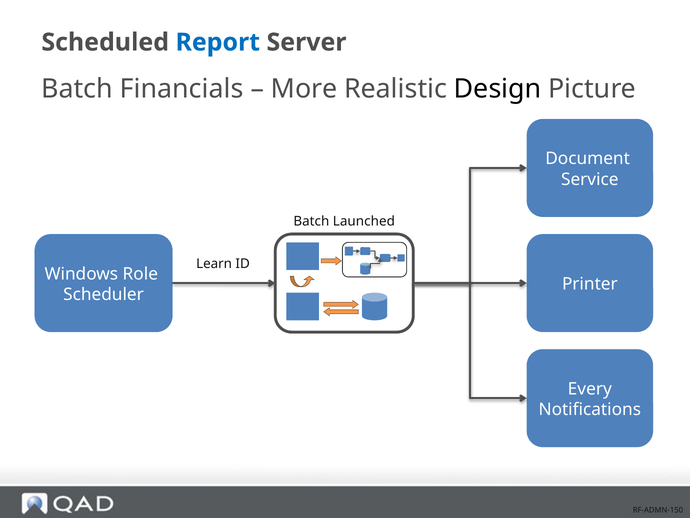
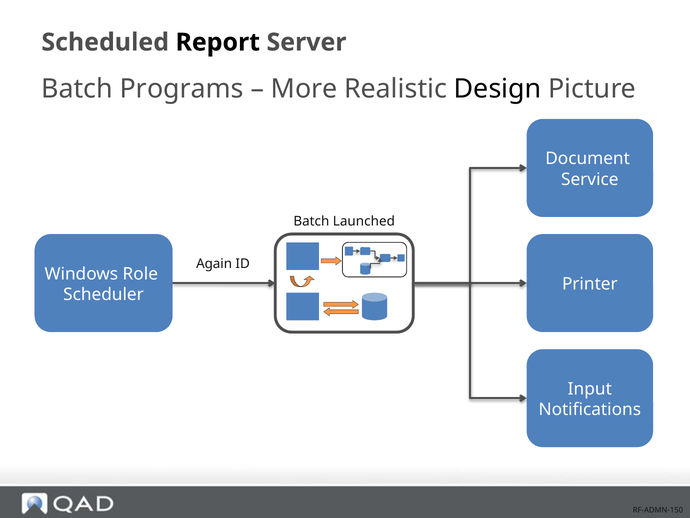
Report colour: blue -> black (218, 42)
Financials: Financials -> Programs (182, 89)
Learn: Learn -> Again (214, 263)
Every: Every -> Input (590, 389)
